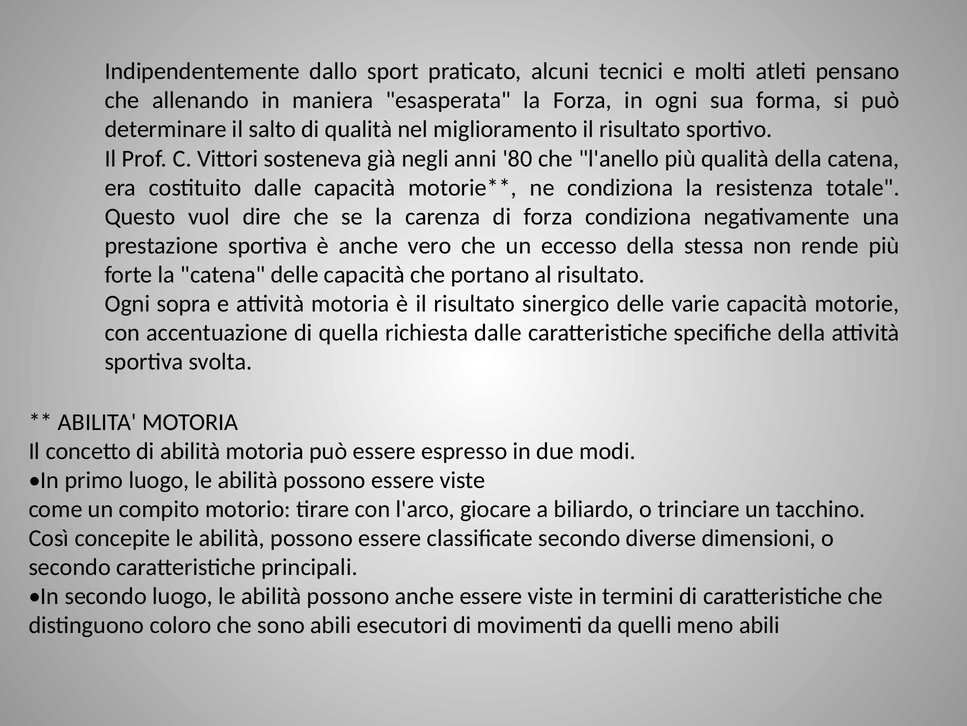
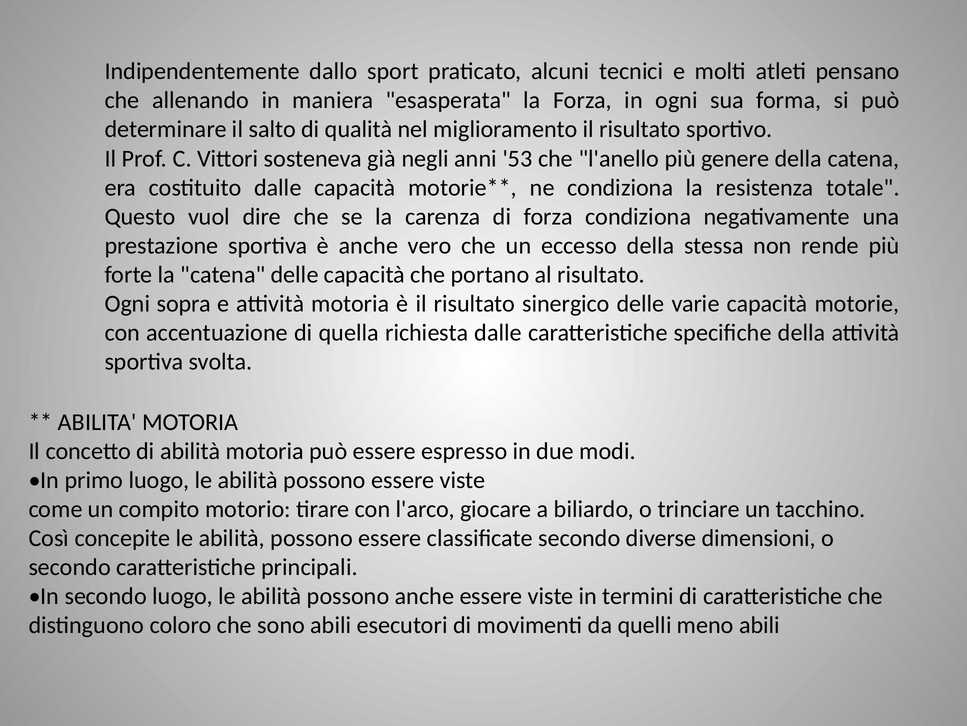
80: 80 -> 53 (517, 158)
più qualità: qualità -> genere (735, 158)
